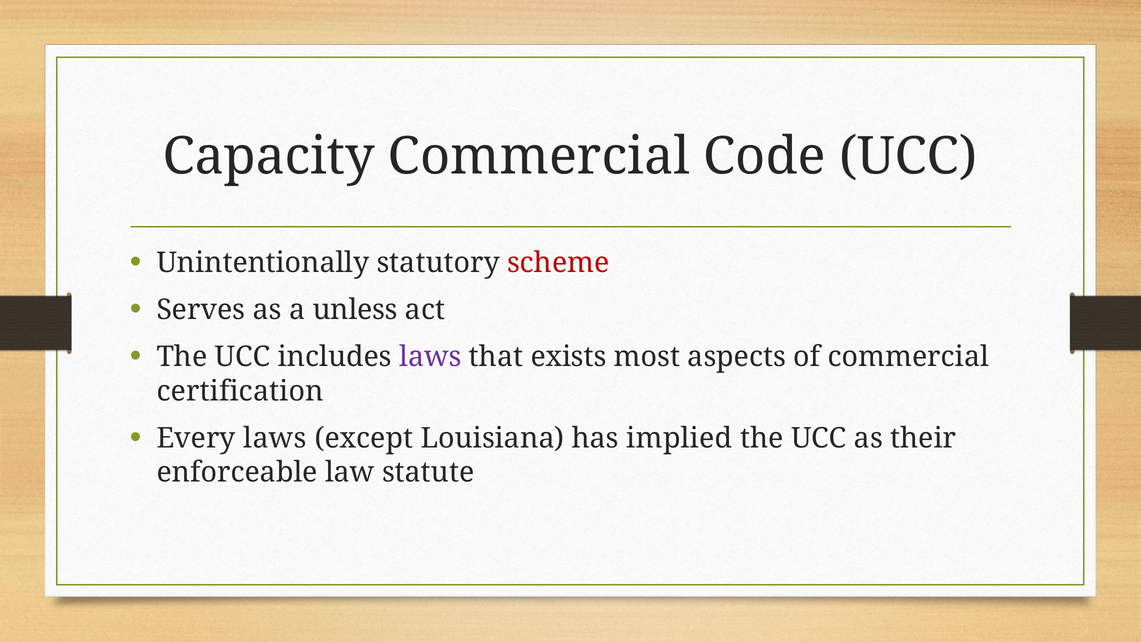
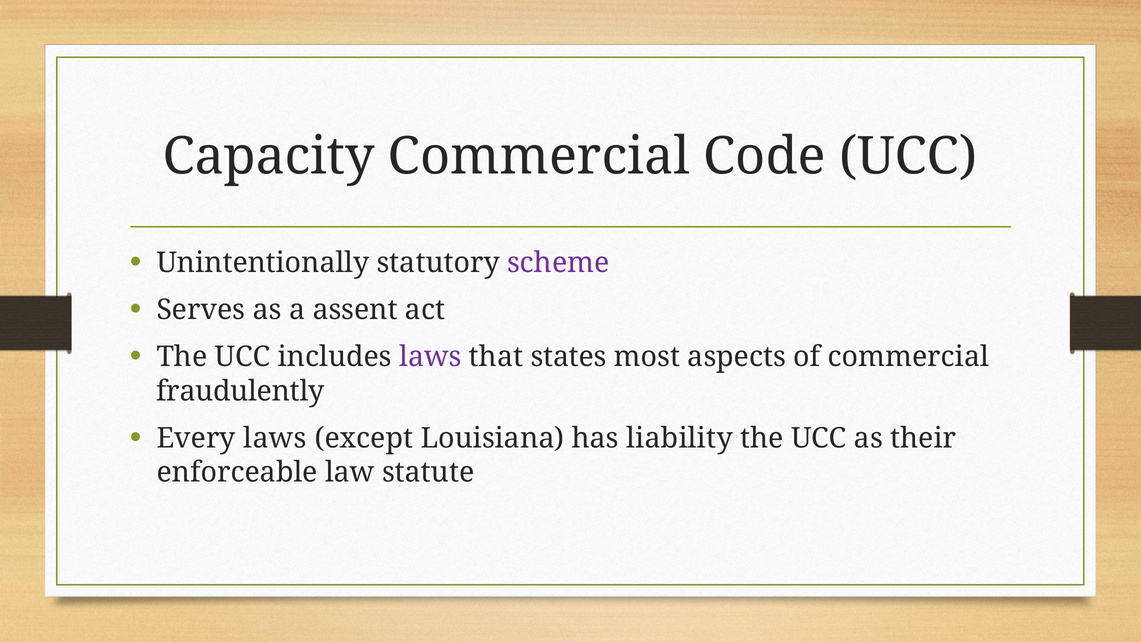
scheme colour: red -> purple (558, 263)
unless: unless -> assent (355, 310)
exists: exists -> states (569, 357)
certification: certification -> fraudulently (240, 391)
implied: implied -> liability (679, 438)
